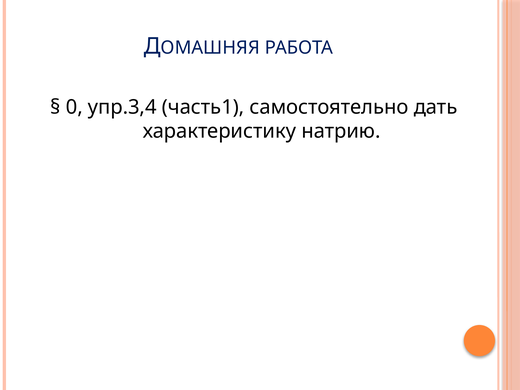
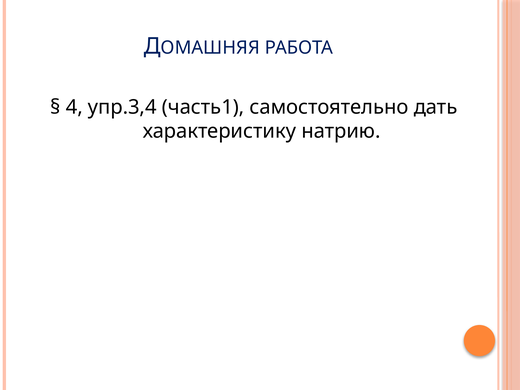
0: 0 -> 4 (74, 107)
